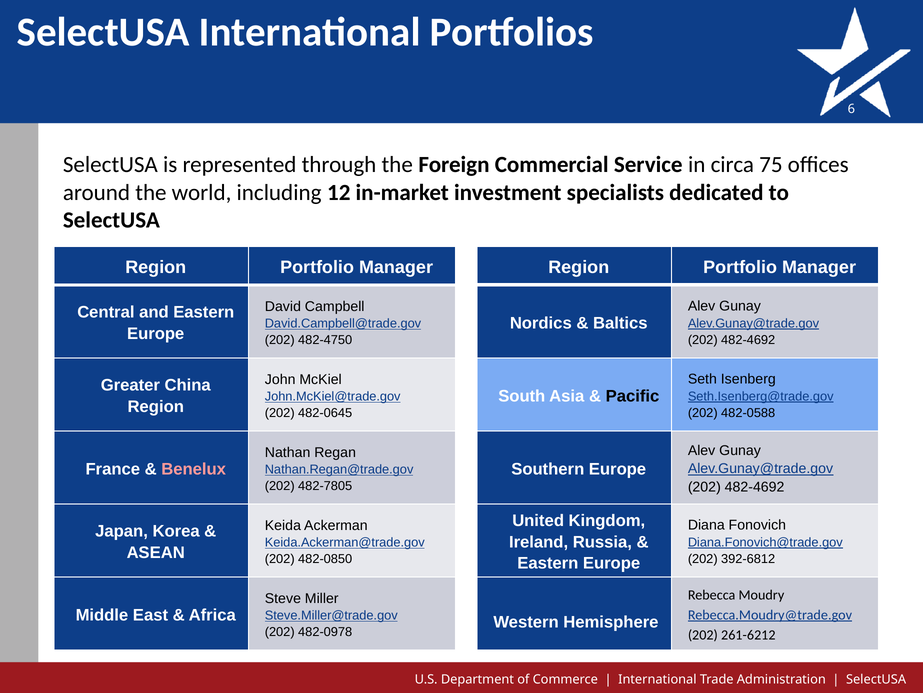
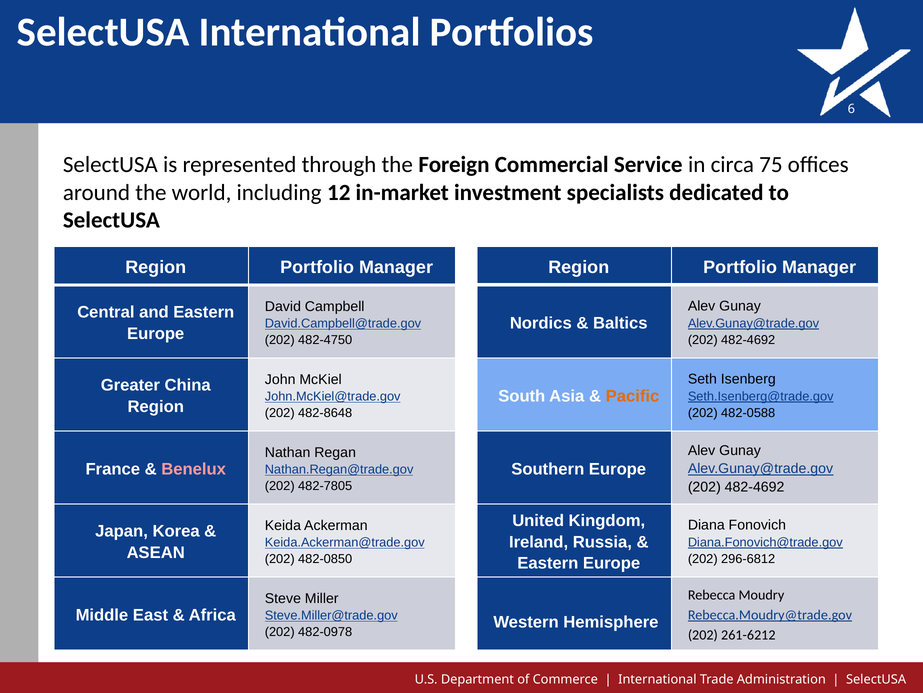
Pacific colour: black -> orange (633, 396)
482-0645: 482-0645 -> 482-8648 (325, 413)
392-6812: 392-6812 -> 296-6812 (748, 558)
